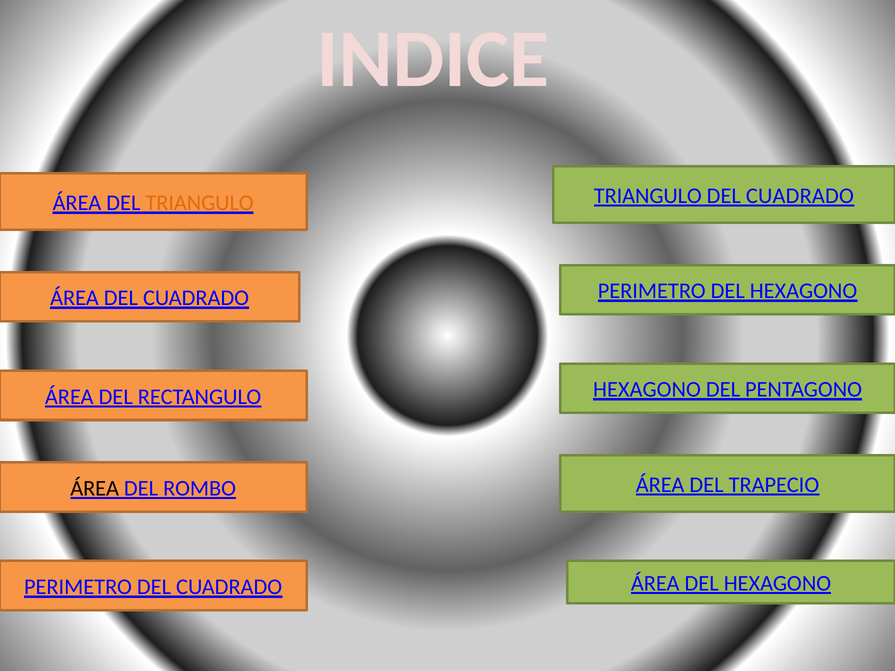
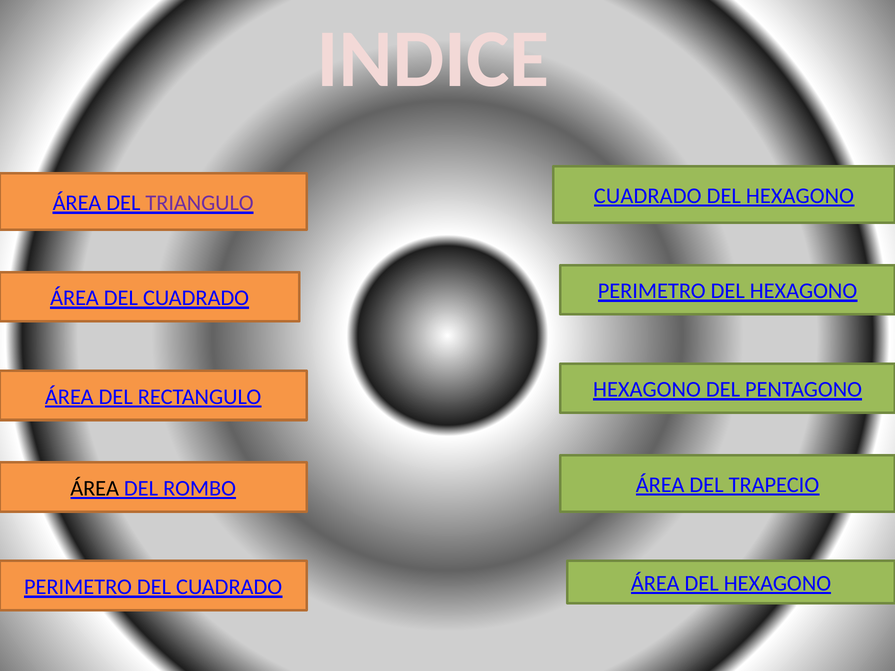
TRIANGULO: TRIANGULO -> CUADRADO (648, 196)
CUADRADO: CUADRADO -> HEXAGONO (800, 196)
TRIANGULO colour: orange -> purple (200, 203)
